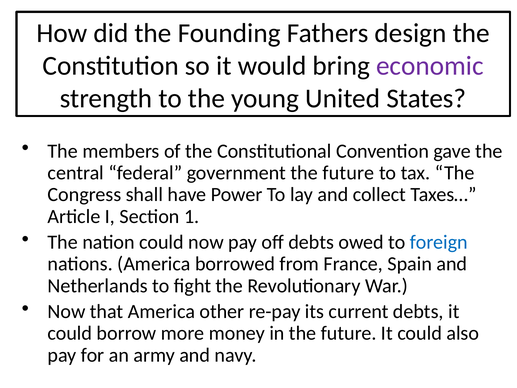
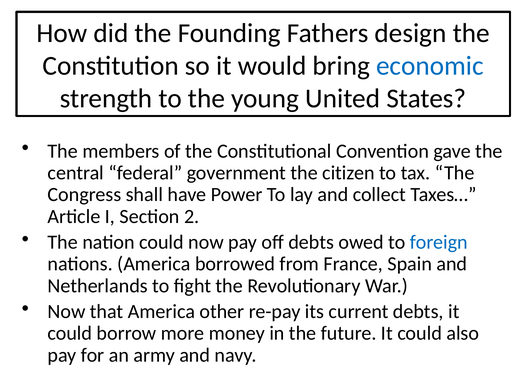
economic colour: purple -> blue (430, 66)
government the future: future -> citizen (348, 173)
1: 1 -> 2 (192, 216)
